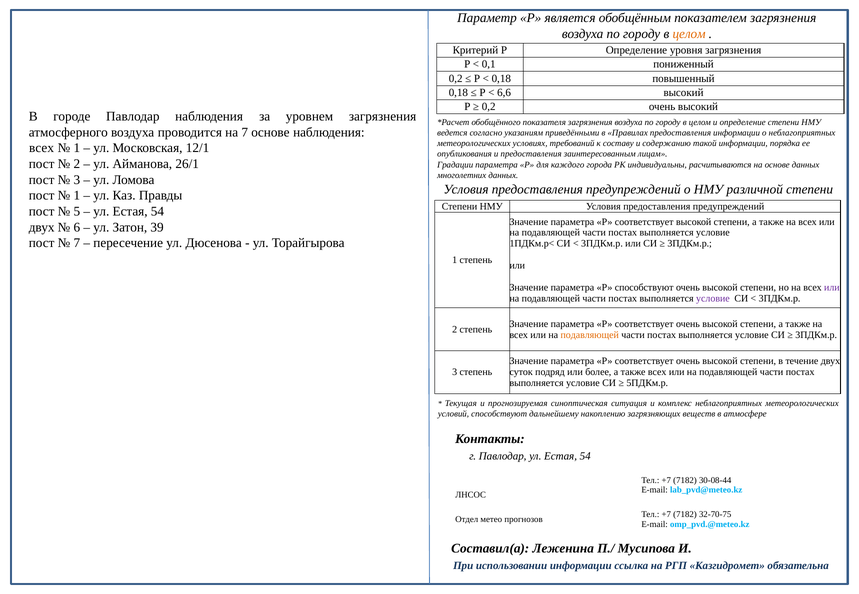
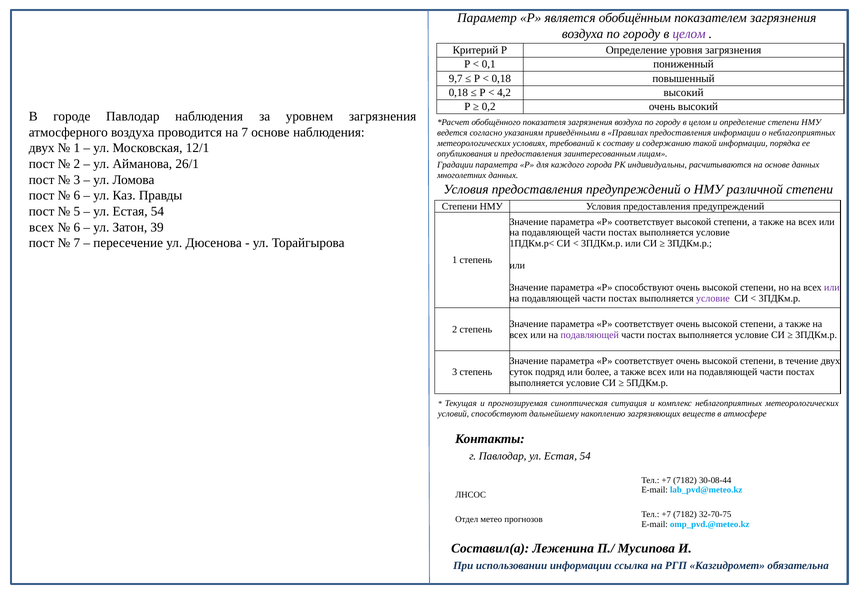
целом colour: orange -> purple (689, 34)
0,2: 0,2 -> 9,7 (456, 78)
6,6: 6,6 -> 4,2 (504, 93)
всех: всех -> двух (42, 148)
1: 1 -> 6 (77, 196)
двух: двух -> всех (42, 227)
подавляющей colour: orange -> purple (590, 335)
